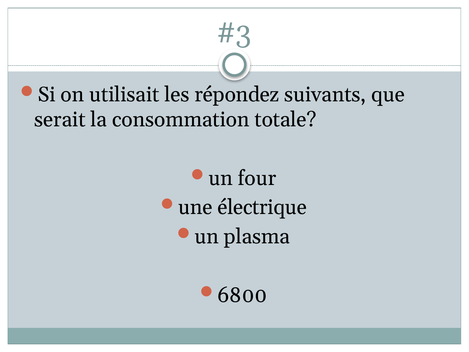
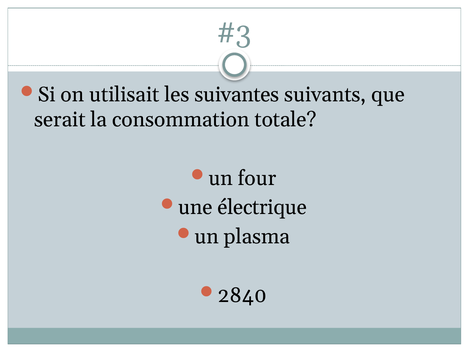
répondez: répondez -> suivantes (237, 95)
6800: 6800 -> 2840 (242, 295)
